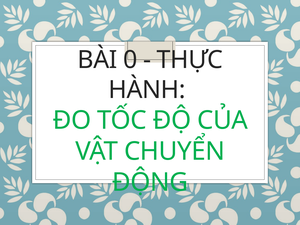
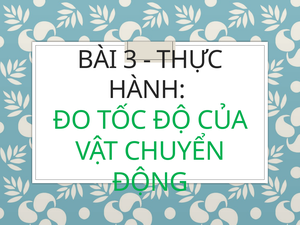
0: 0 -> 3 (130, 60)
